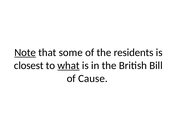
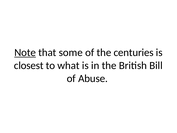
residents: residents -> centuries (134, 52)
what underline: present -> none (68, 65)
Cause: Cause -> Abuse (93, 78)
